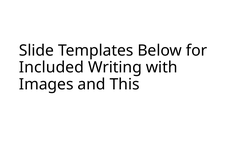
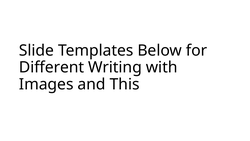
Included: Included -> Different (51, 67)
